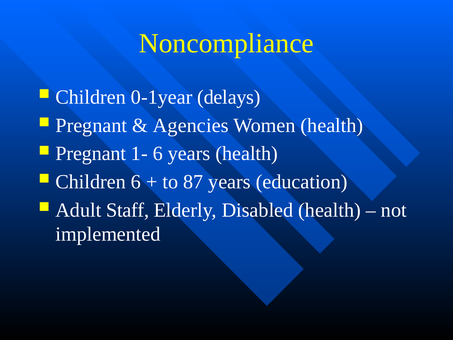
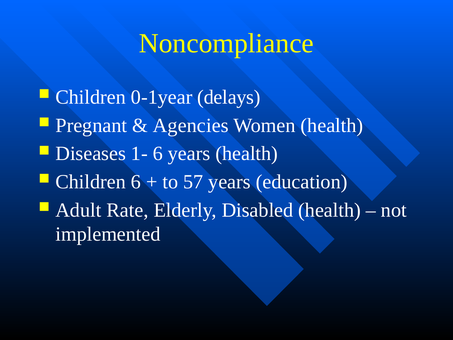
Pregnant: Pregnant -> Diseases (91, 153)
87: 87 -> 57 (193, 182)
Staff: Staff -> Rate (127, 210)
